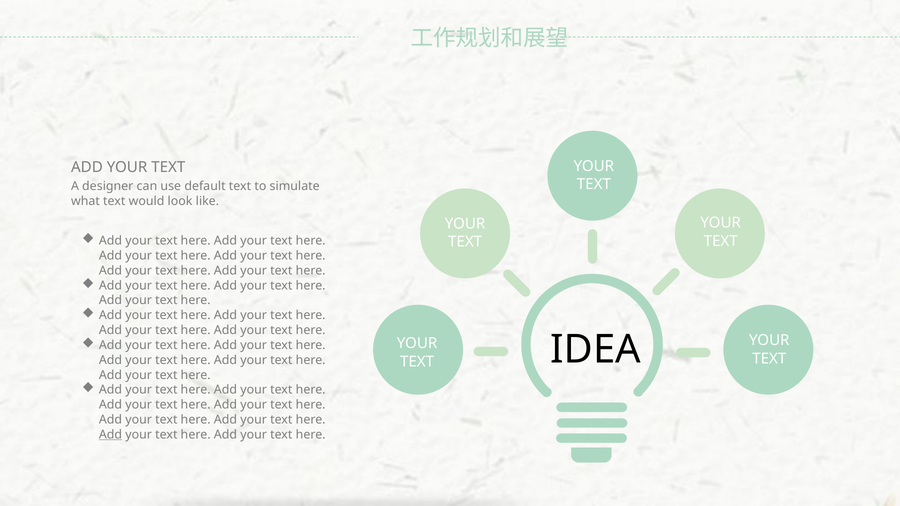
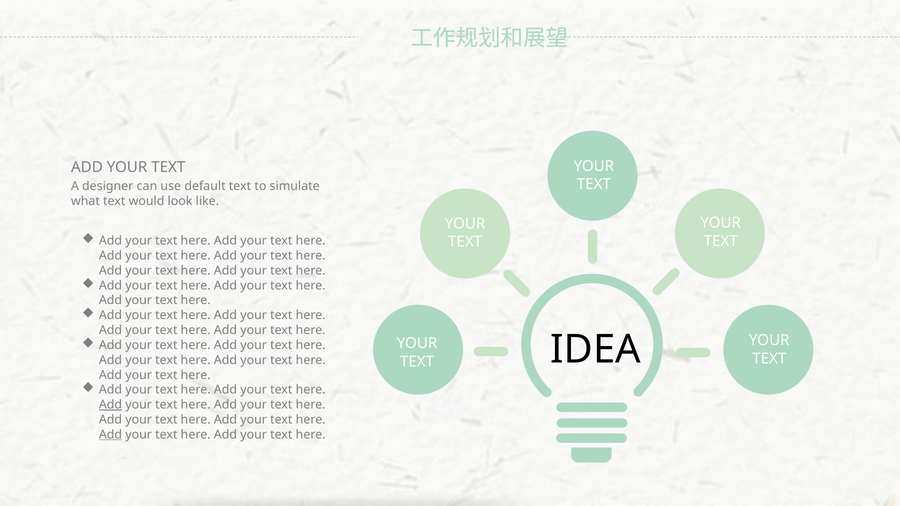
Add underline: none -> present (110, 405)
